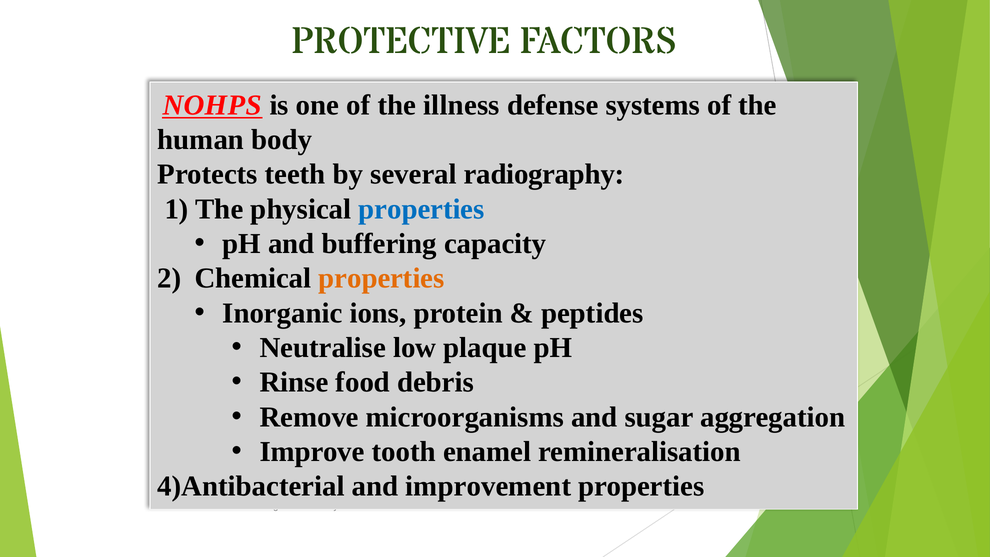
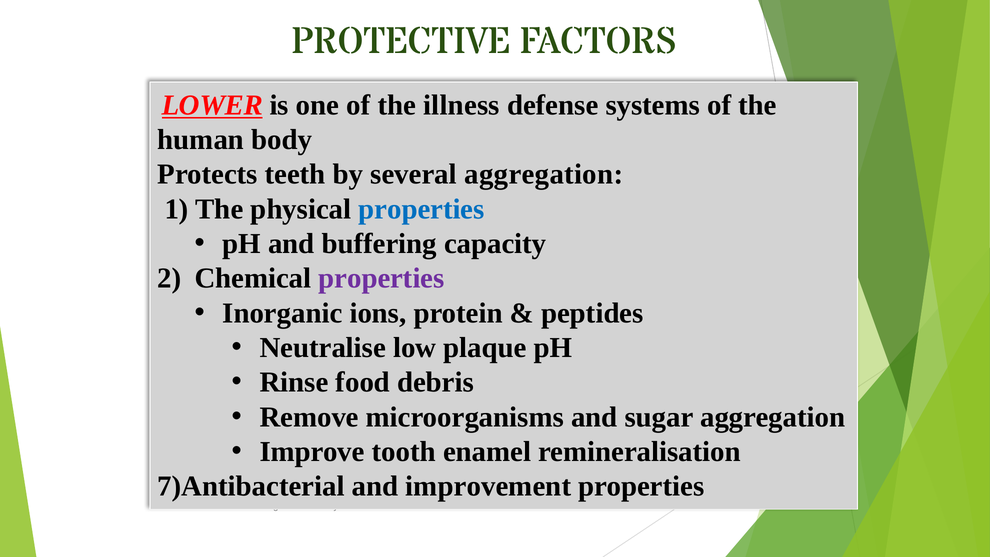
NOHPS: NOHPS -> LOWER (212, 105)
several radiography: radiography -> aggregation (544, 174)
properties colour: orange -> purple (381, 278)
4)Antibacterial: 4)Antibacterial -> 7)Antibacterial (251, 486)
